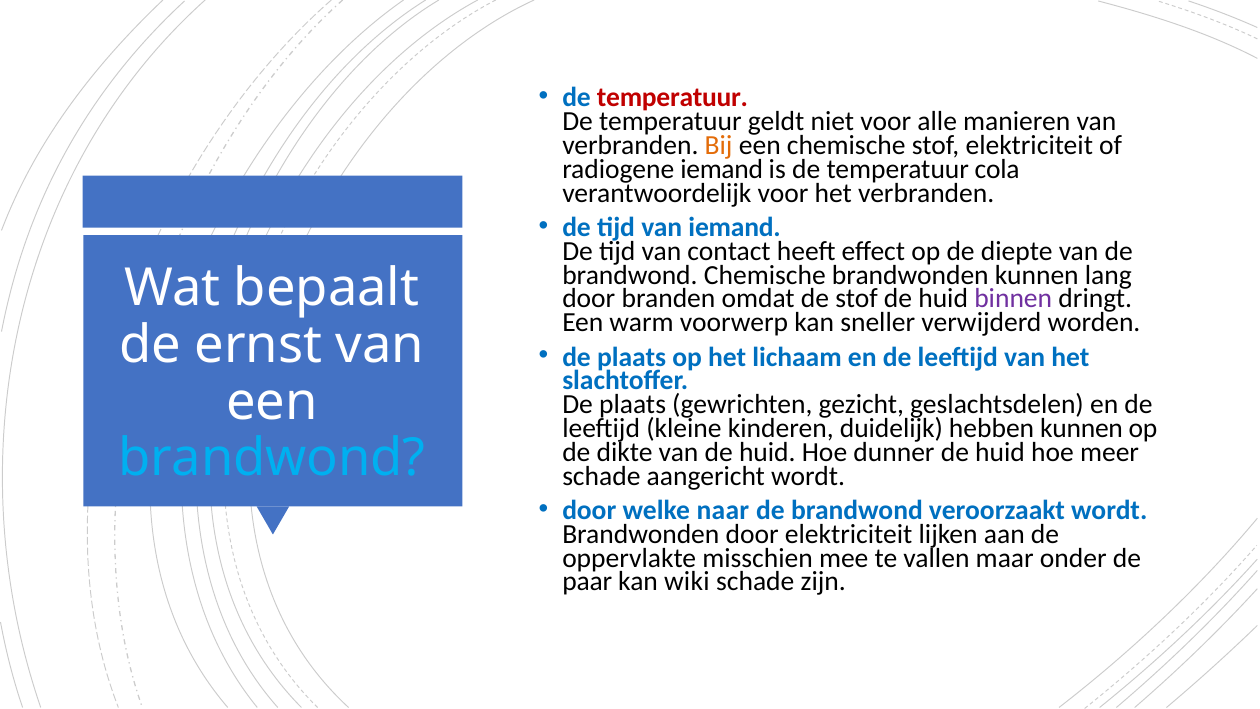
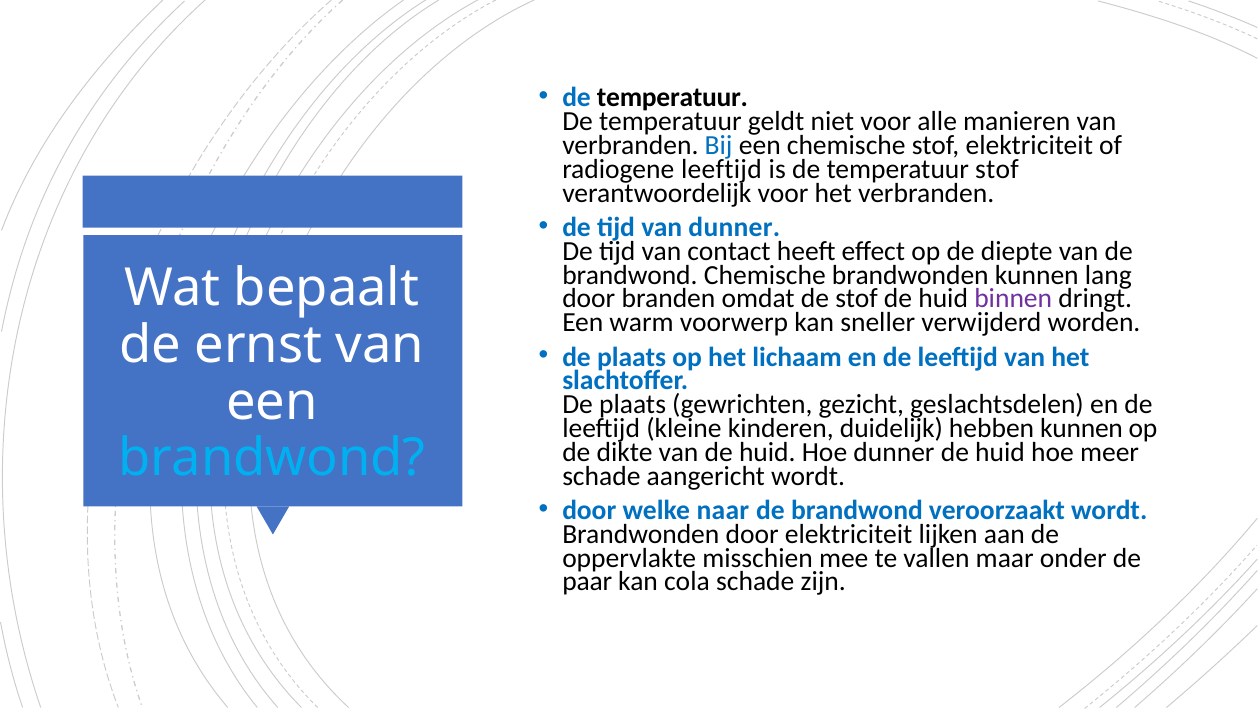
temperatuur colour: red -> black (673, 98)
Bij colour: orange -> blue (719, 145)
radiogene iemand: iemand -> leeftijd (721, 169)
temperatuur cola: cola -> stof (997, 169)
van iemand: iemand -> dunner (734, 227)
wiki: wiki -> cola (687, 582)
